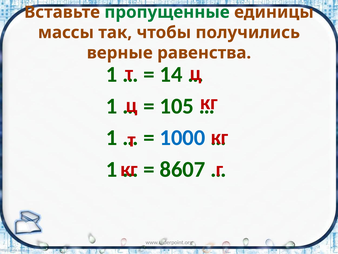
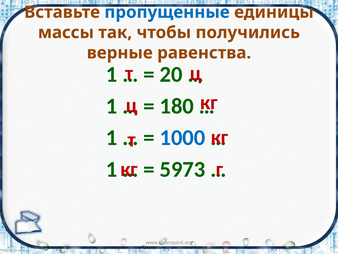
пропущенные colour: green -> blue (167, 12)
14: 14 -> 20 (171, 74)
105: 105 -> 180 (177, 106)
8607: 8607 -> 5973 (182, 169)
